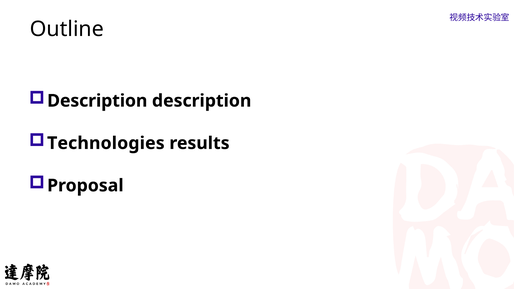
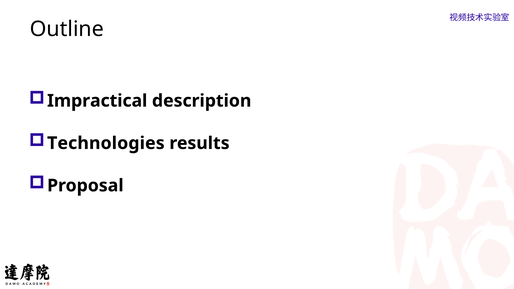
Description: Description -> Impractical (97, 101)
